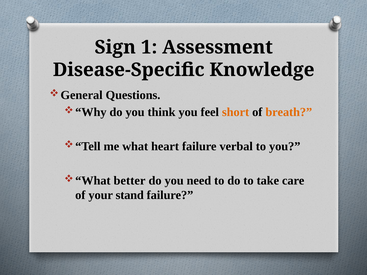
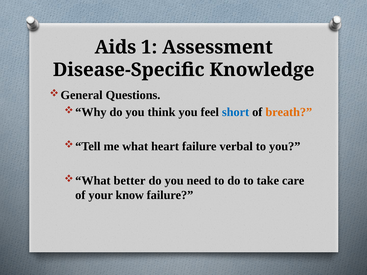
Sign: Sign -> Aids (115, 47)
short colour: orange -> blue (236, 112)
stand: stand -> know (130, 195)
